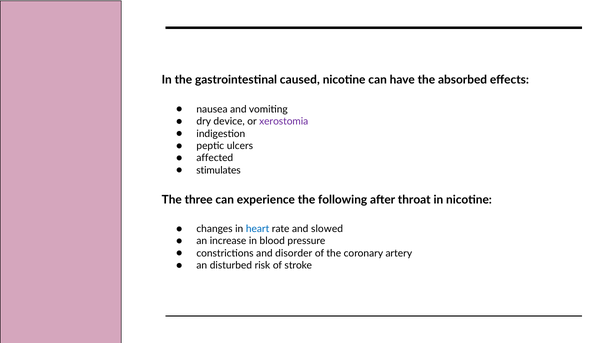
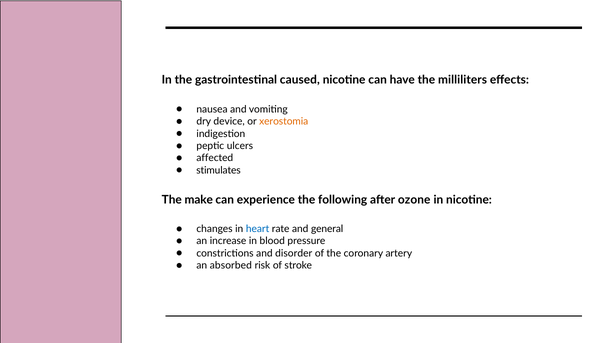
absorbed: absorbed -> milliliters (463, 80)
xerostomia colour: purple -> orange (284, 122)
three: three -> make (199, 200)
throat: throat -> ozone (414, 200)
slowed: slowed -> general (327, 229)
disturbed: disturbed -> absorbed (231, 266)
